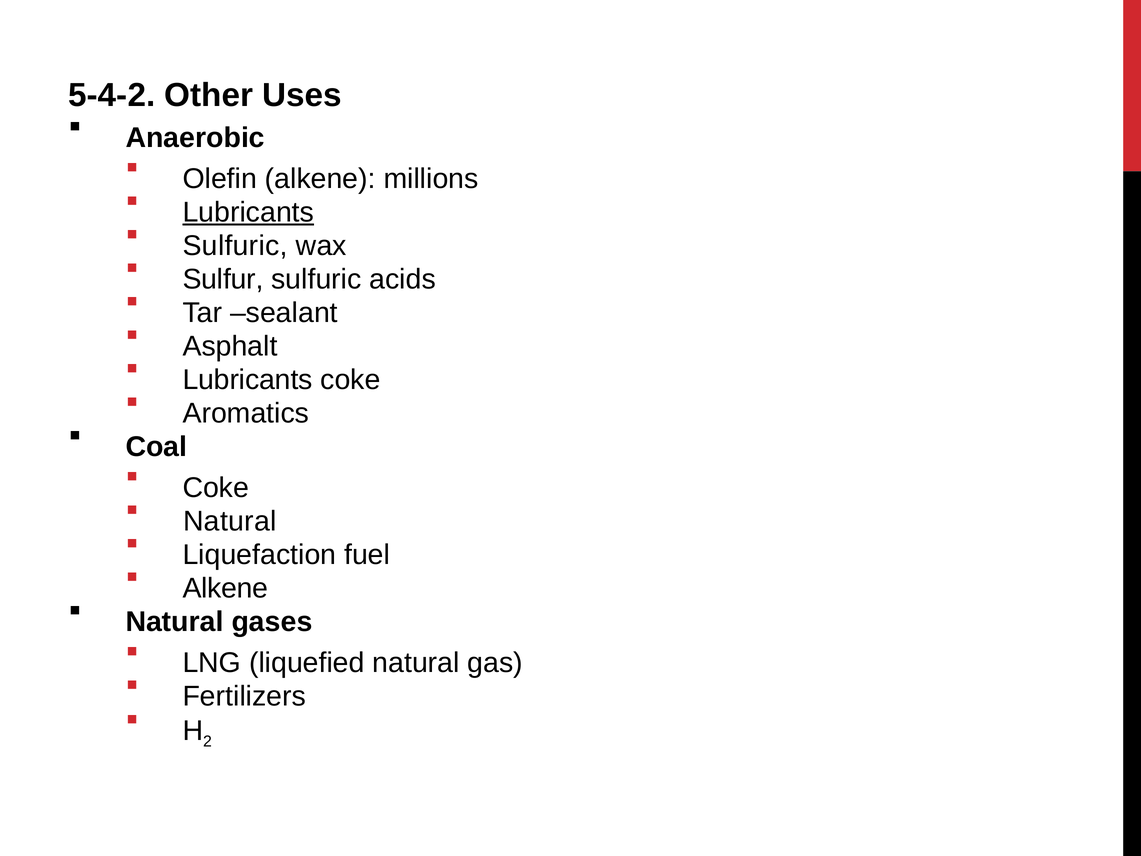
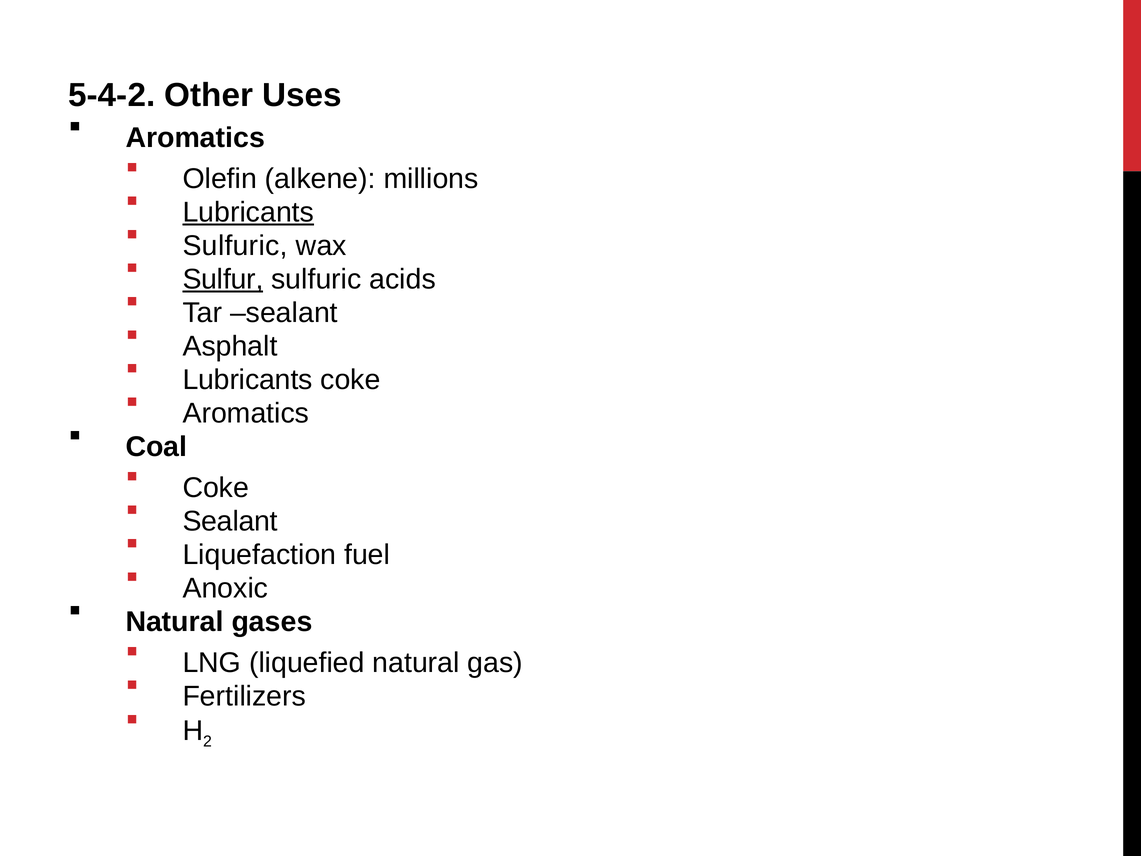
Anaerobic: Anaerobic -> Aromatics (195, 138)
Sulfur underline: none -> present (223, 279)
Natural: Natural -> Sealant (230, 521)
Alkene: Alkene -> Anoxic (225, 588)
